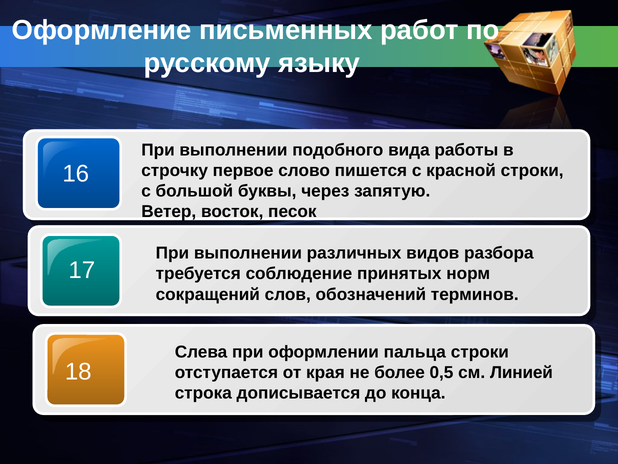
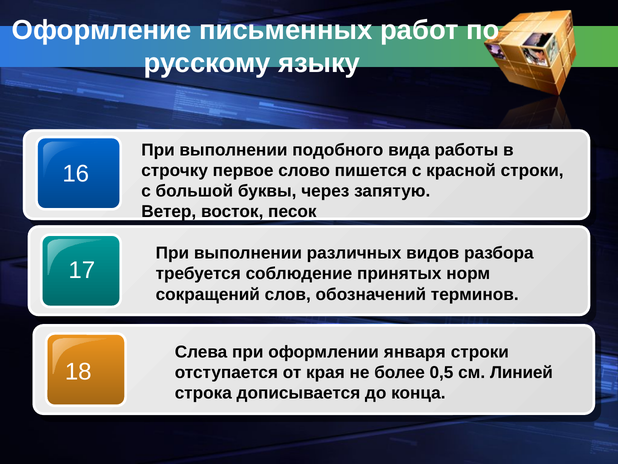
пальца: пальца -> января (415, 352)
